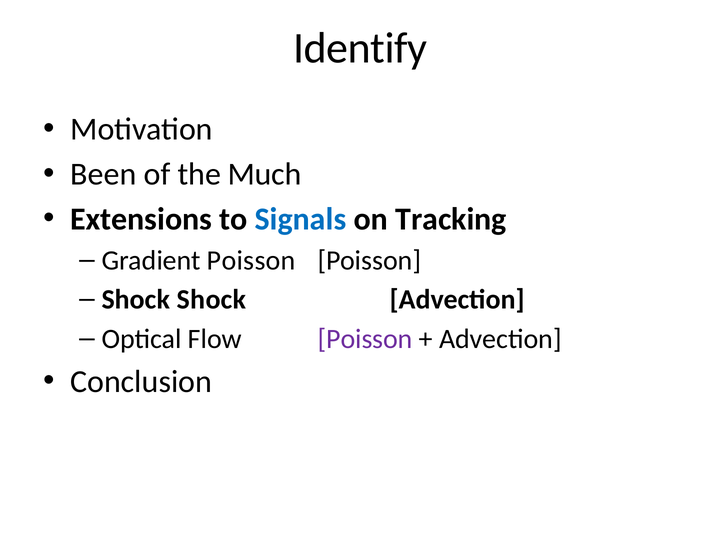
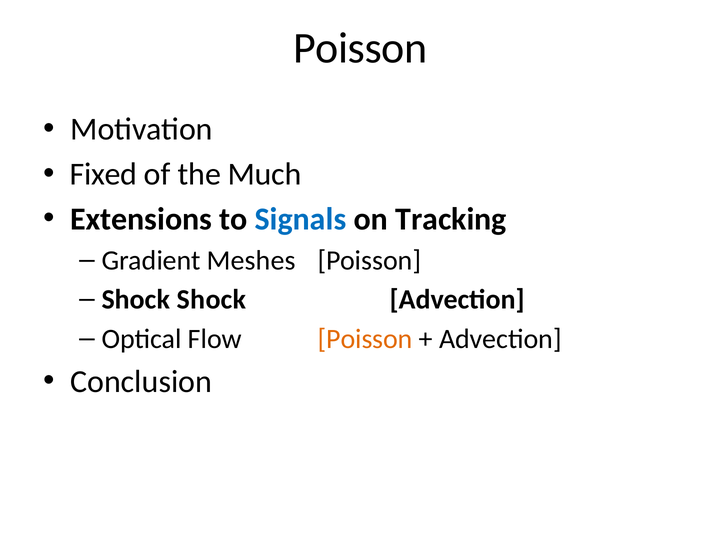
Identify: Identify -> Poisson (360, 48)
Been: Been -> Fixed (104, 174)
Gradient Poisson: Poisson -> Meshes (251, 260)
Poisson colour: purple -> orange (365, 339)
